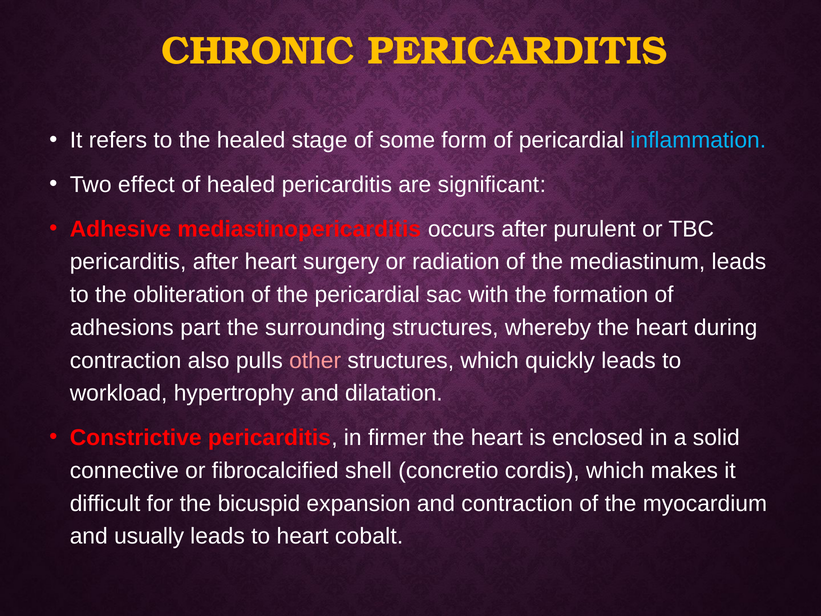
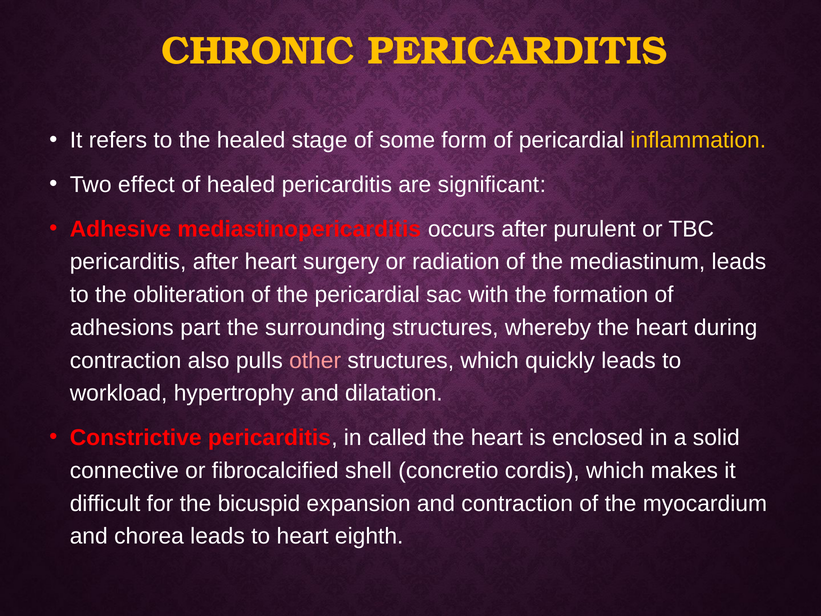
inflammation colour: light blue -> yellow (698, 140)
firmer: firmer -> called (397, 438)
usually: usually -> chorea (149, 536)
cobalt: cobalt -> eighth (369, 536)
